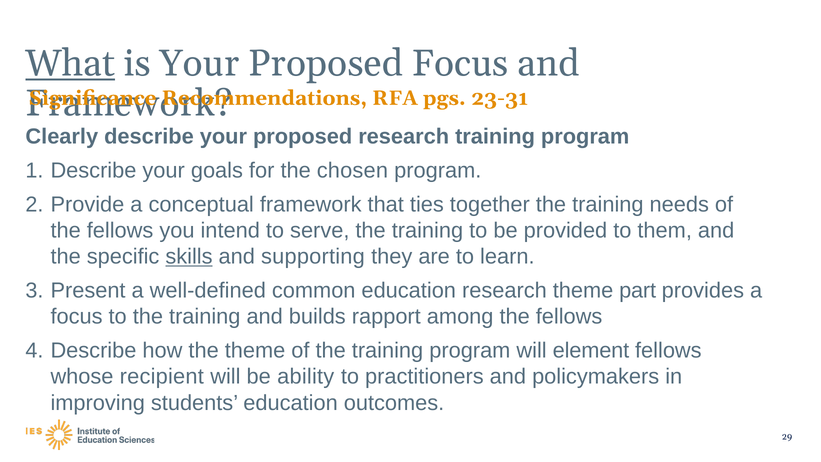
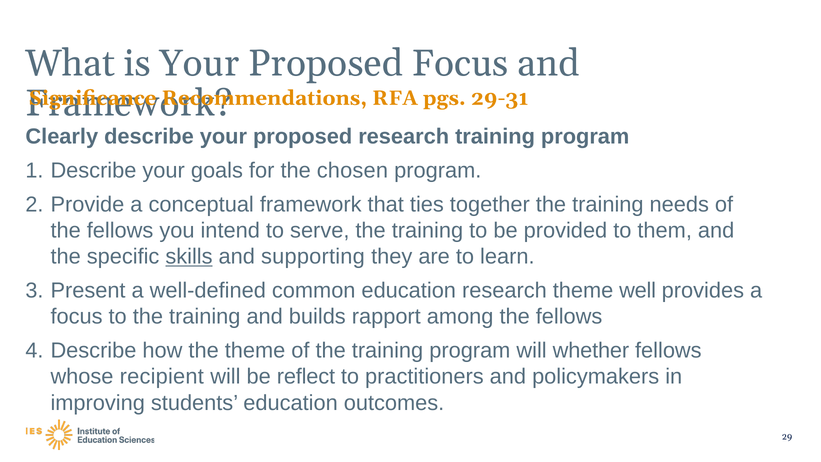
What underline: present -> none (70, 63)
23-31: 23-31 -> 29-31 (500, 98)
part: part -> well (638, 290)
element: element -> whether (591, 350)
ability: ability -> reflect (306, 377)
